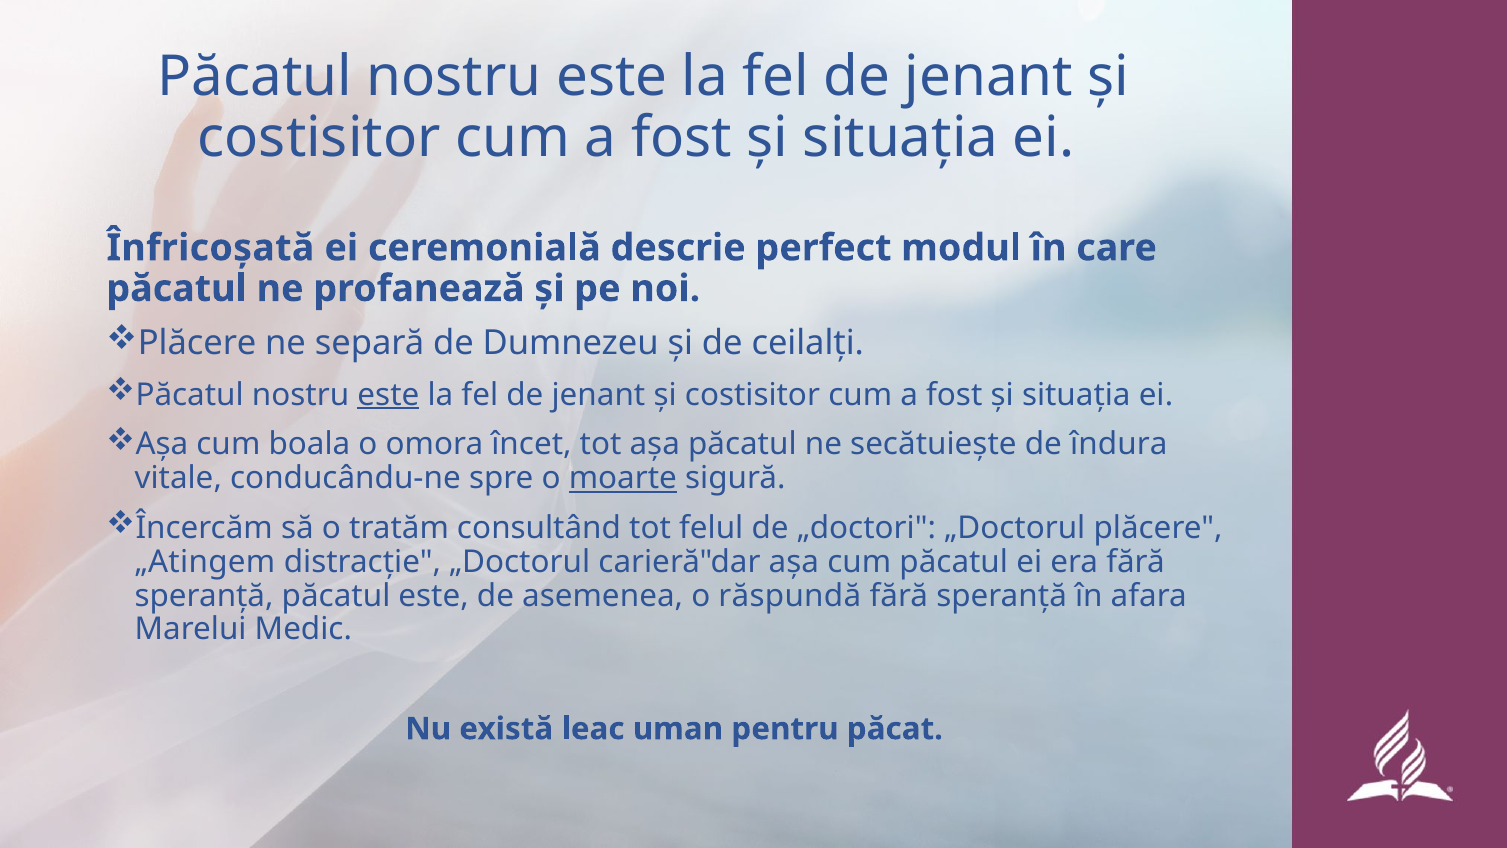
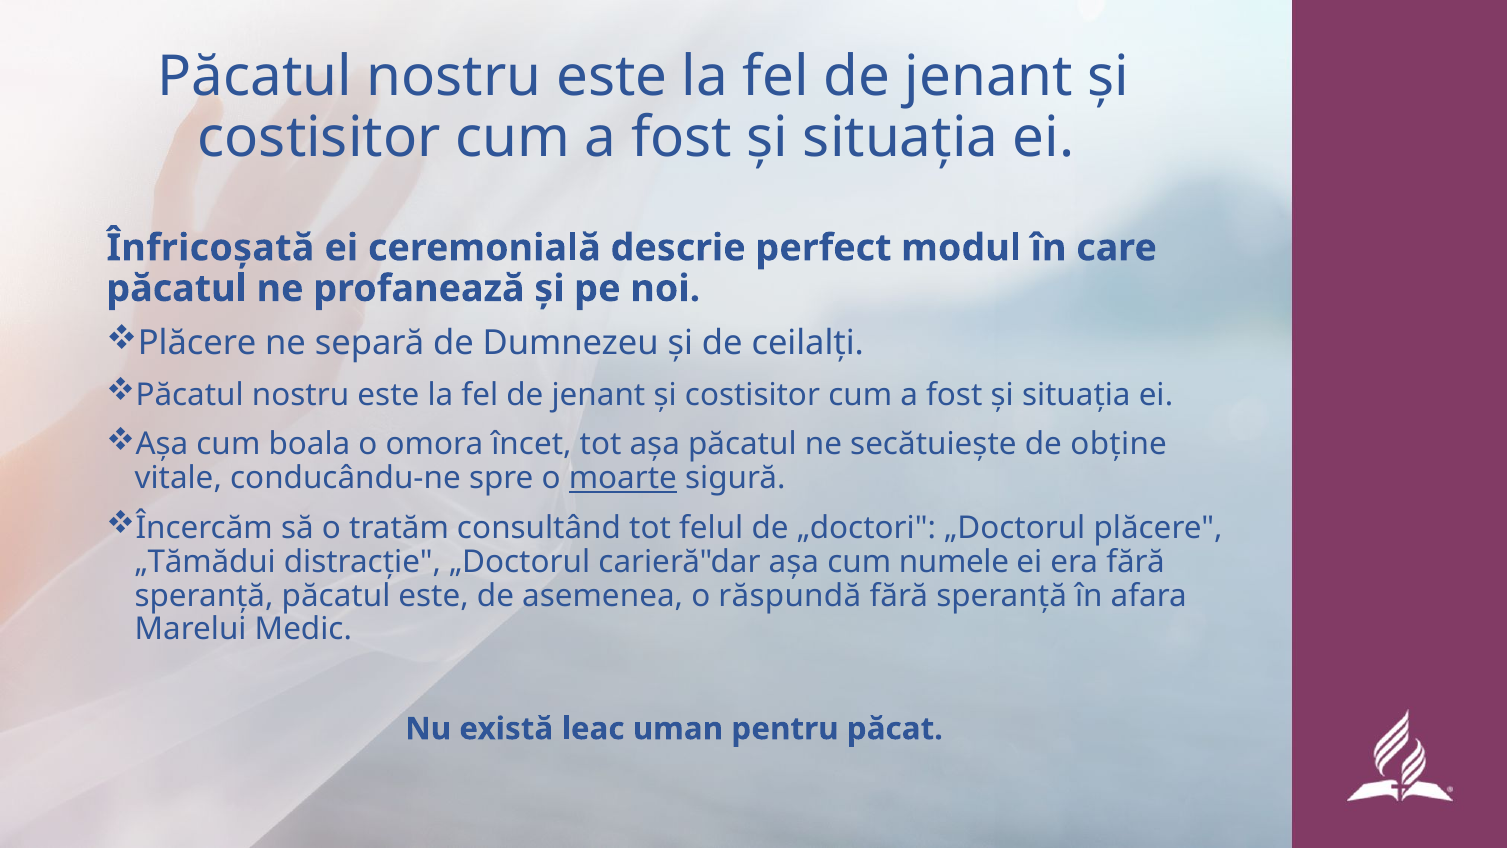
este underline: present -> none (388, 395)
îndura: îndura -> obține (1119, 444)
„Atingem: „Atingem -> „Tămădui (205, 562)
cum păcatul: păcatul -> numele (954, 562)
